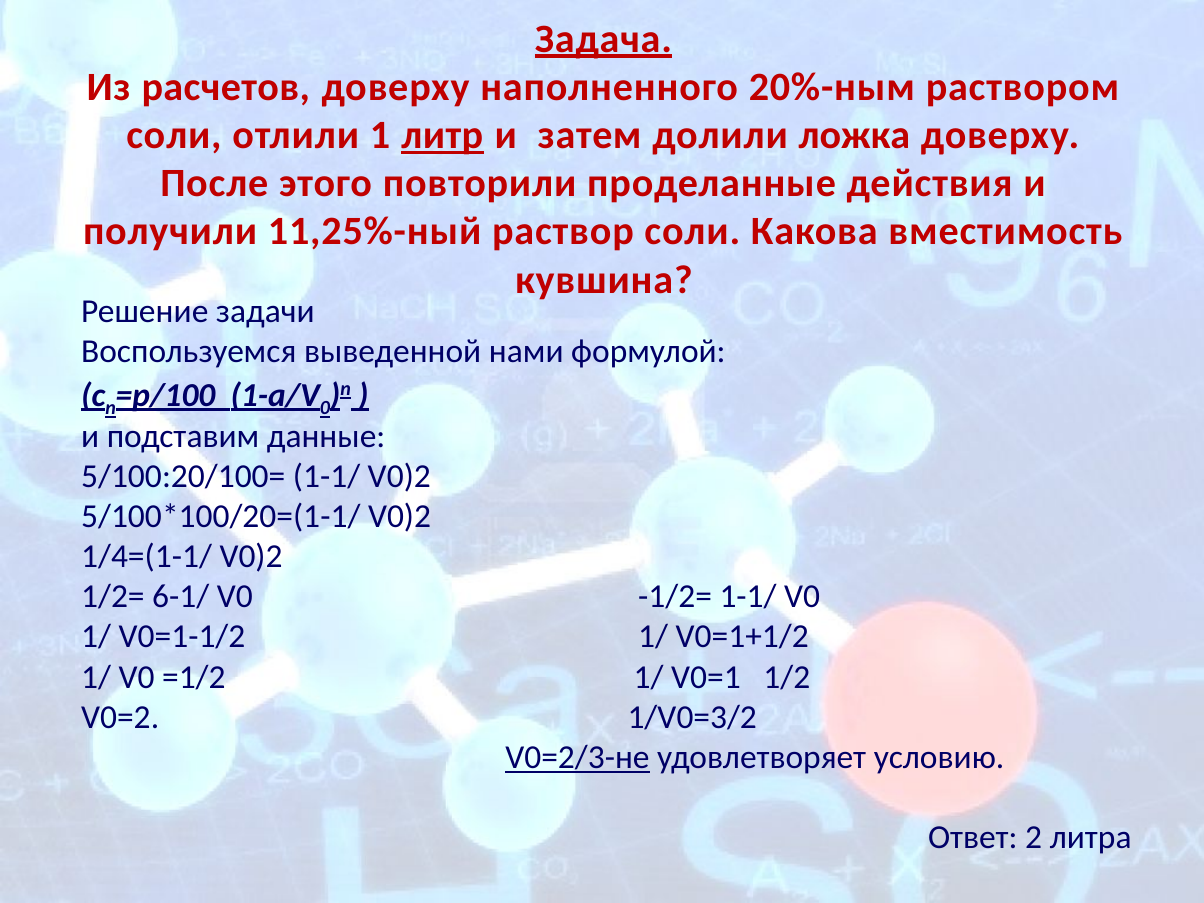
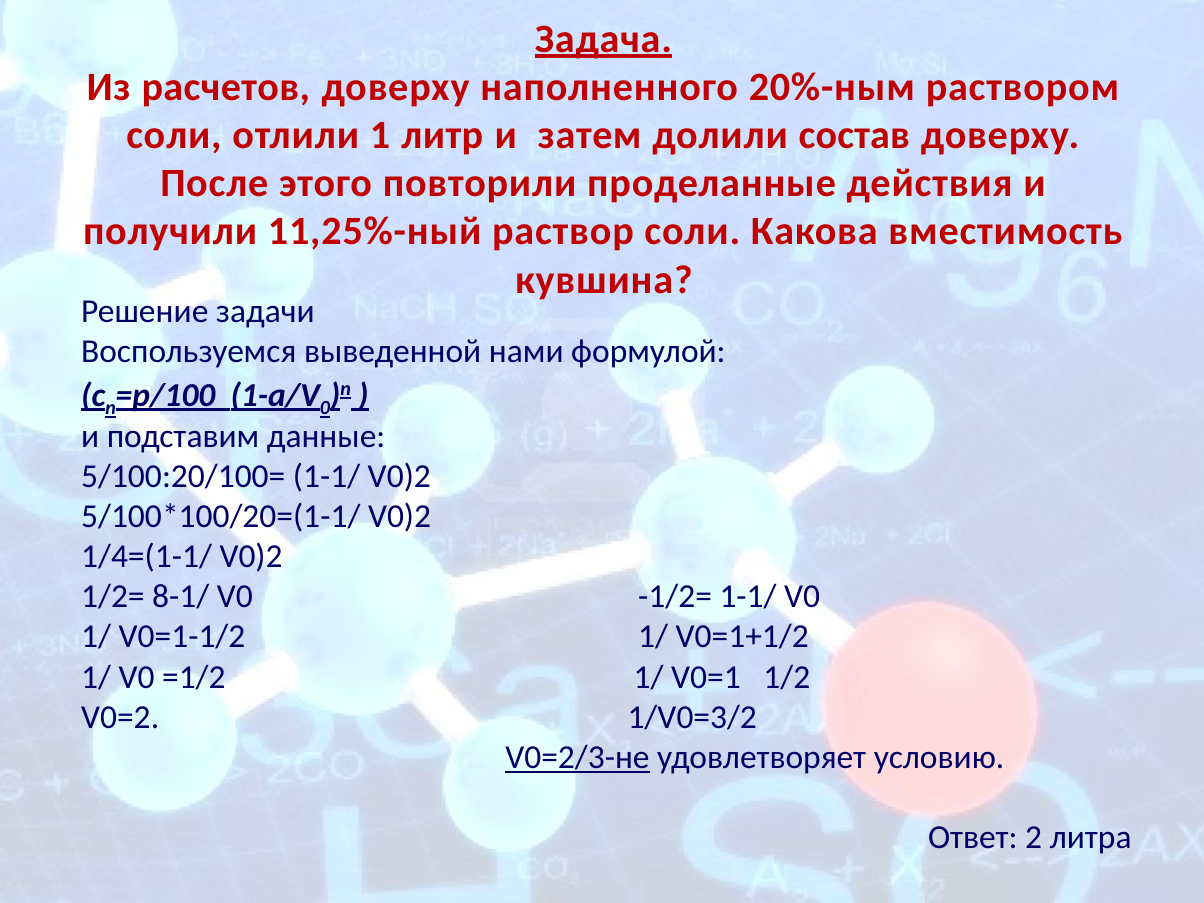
литр underline: present -> none (442, 135)
ложка: ложка -> состав (854, 135)
6-1/: 6-1/ -> 8-1/ (181, 597)
